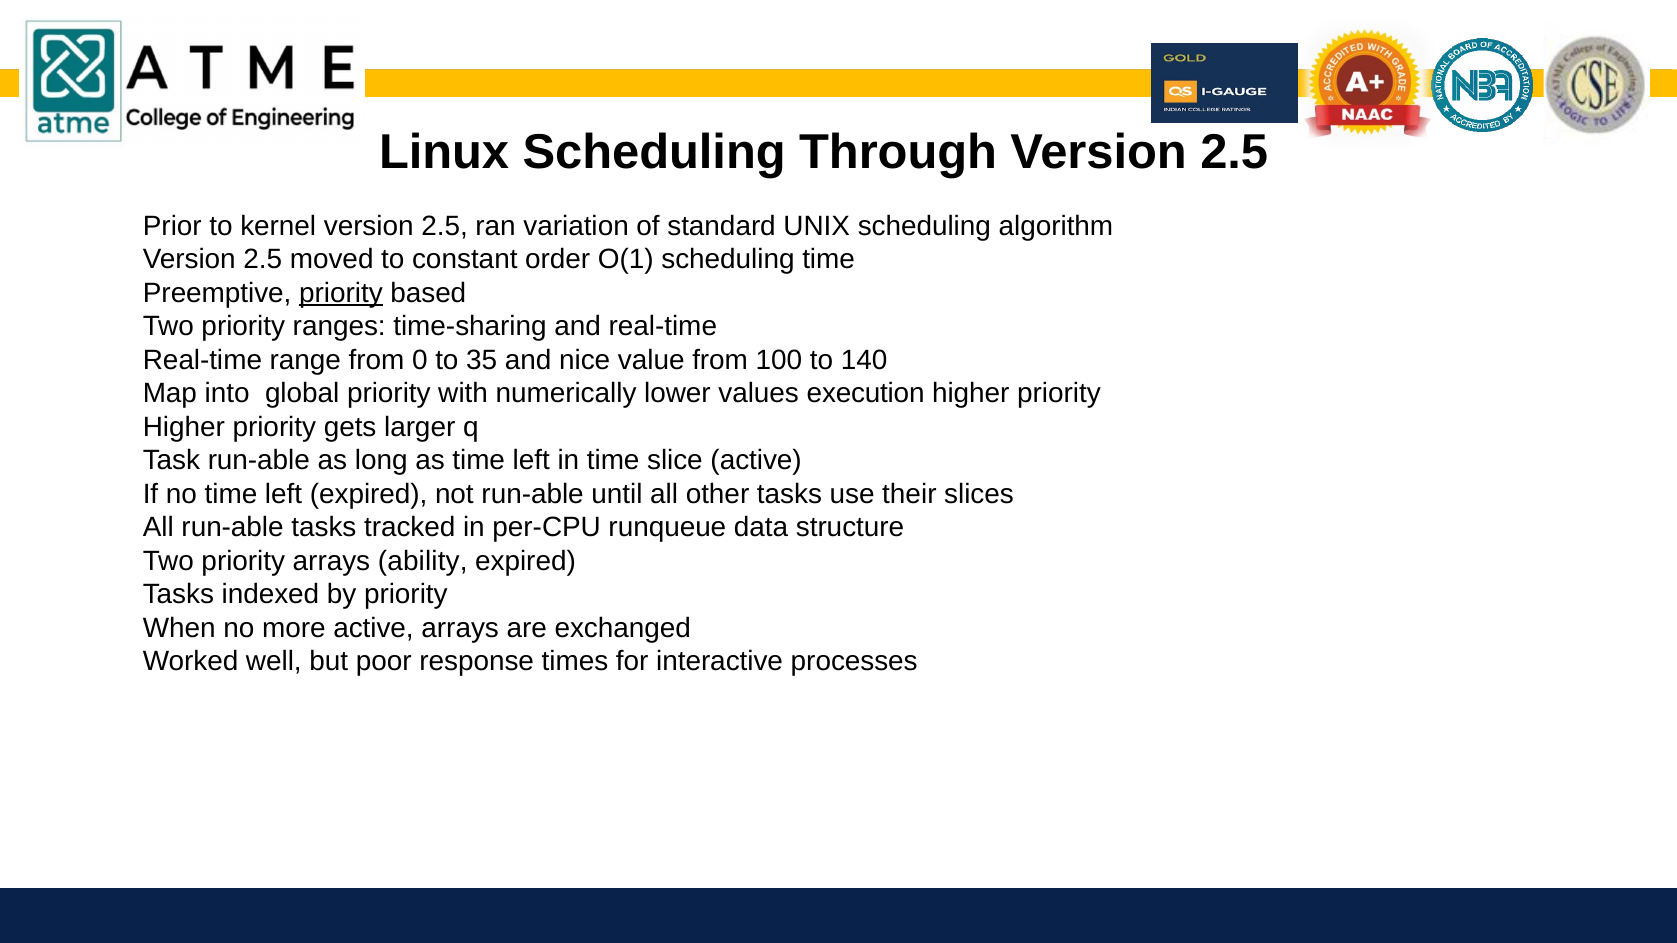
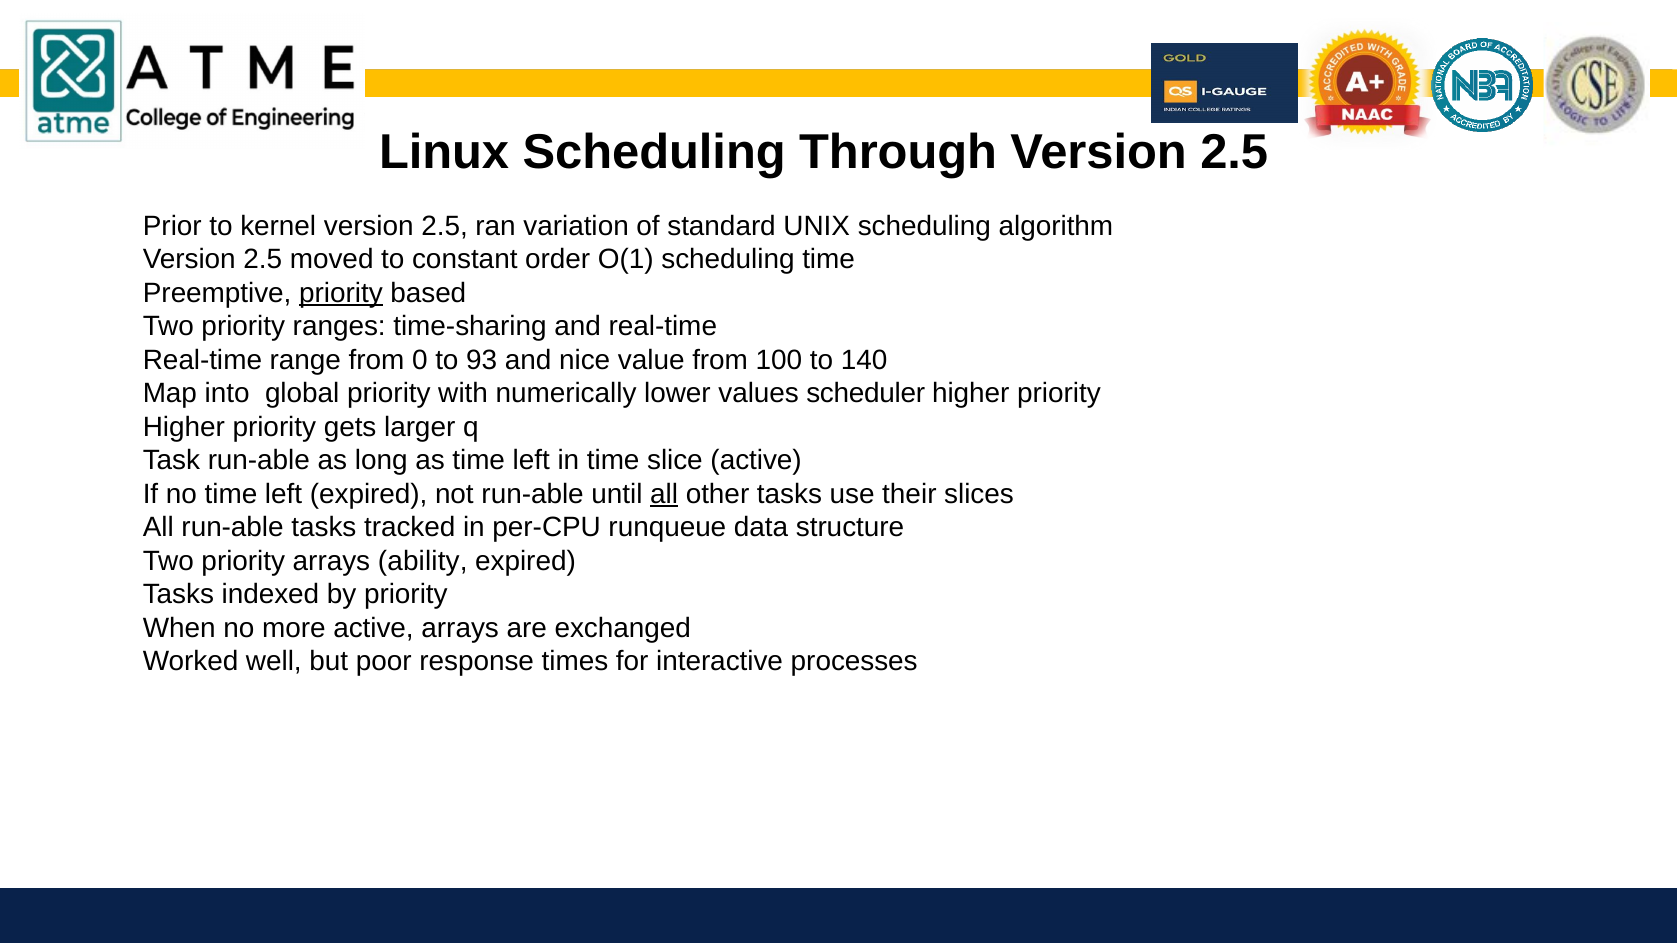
35: 35 -> 93 (482, 360)
execution: execution -> scheduler (866, 394)
all underline: none -> present (664, 494)
